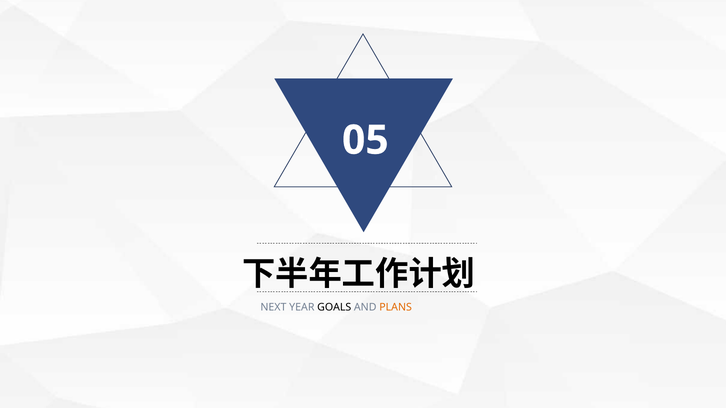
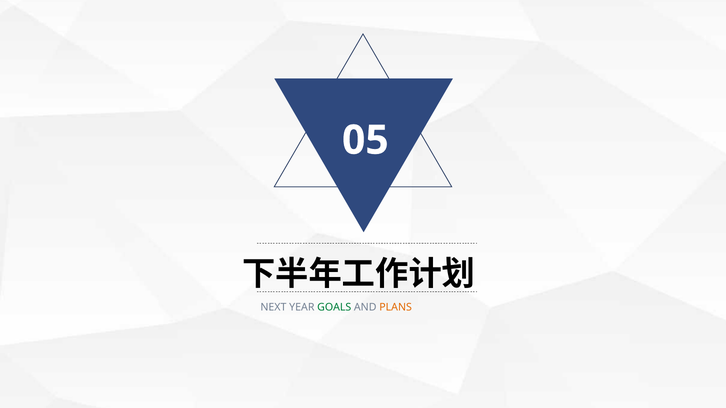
GOALS colour: black -> green (334, 308)
